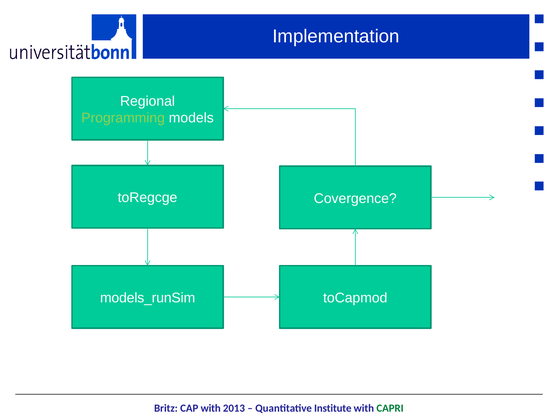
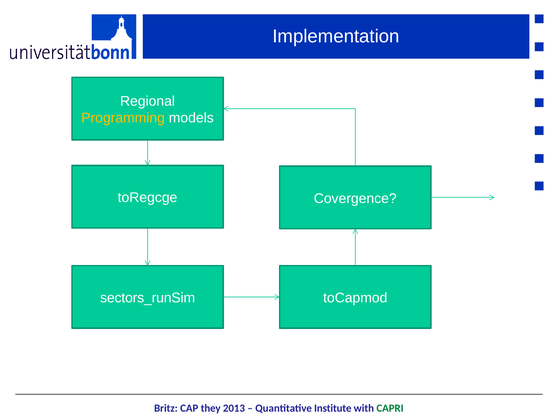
Programming colour: light green -> yellow (123, 118)
models_runSim: models_runSim -> sectors_runSim (148, 298)
CAP with: with -> they (211, 408)
